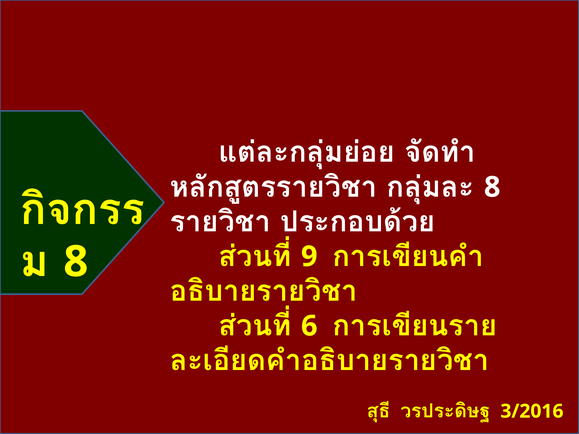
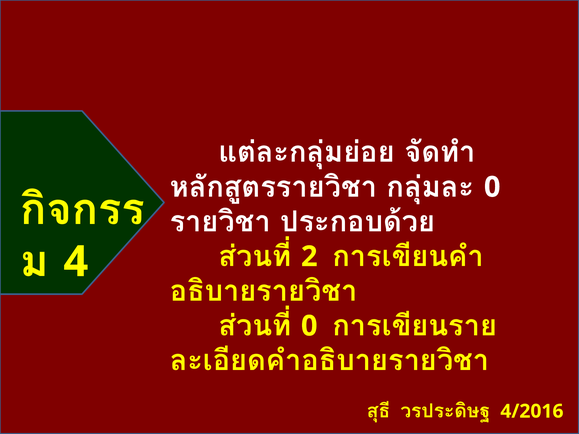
8: 8 -> 0 (492, 187)
9: 9 -> 2 (309, 257)
8: 8 -> 4 (76, 262)
6: 6 -> 0 (309, 326)
3/2016: 3/2016 -> 4/2016 (532, 411)
